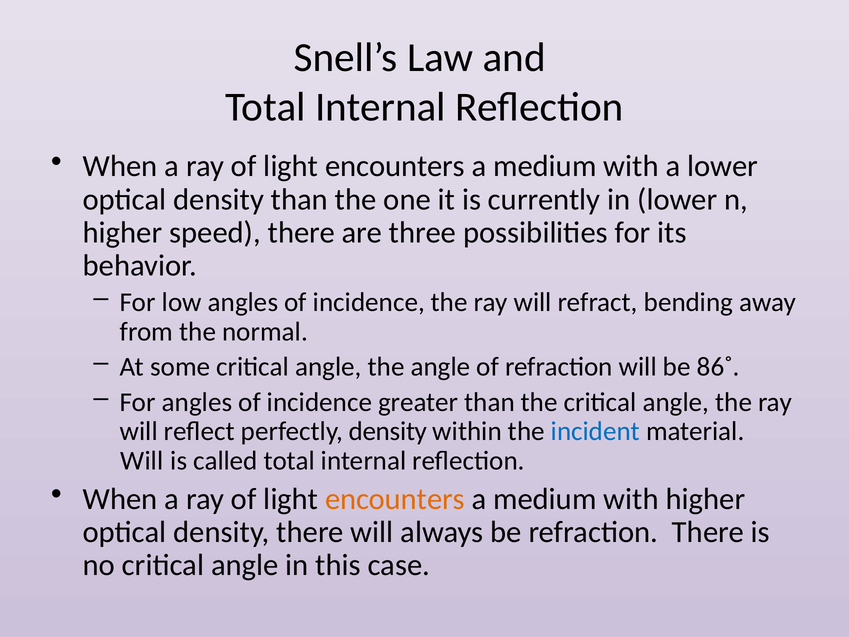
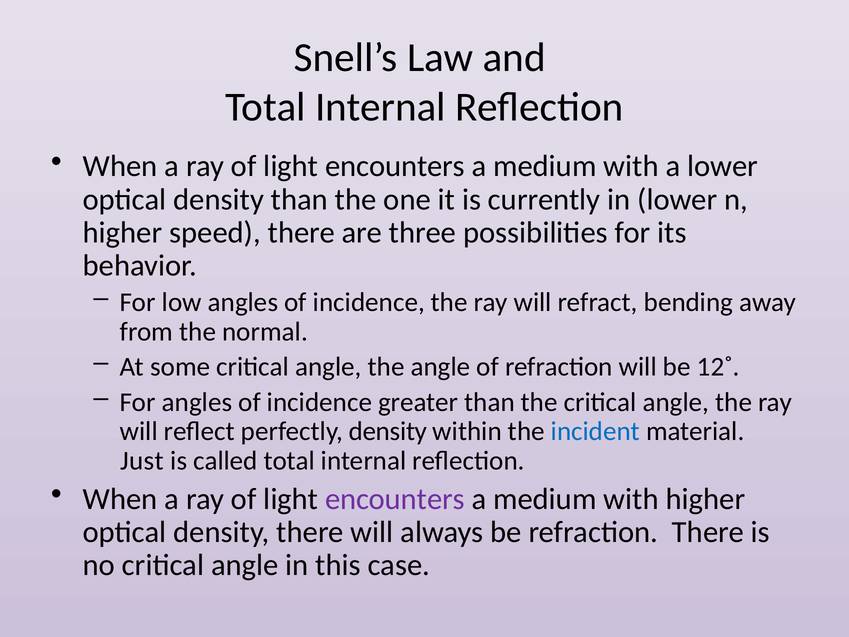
86˚: 86˚ -> 12˚ (718, 367)
Will: Will -> Just (142, 461)
encounters colour: orange -> purple (395, 499)
